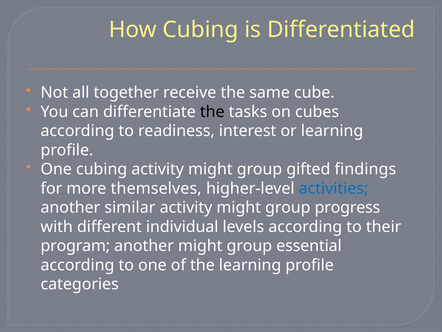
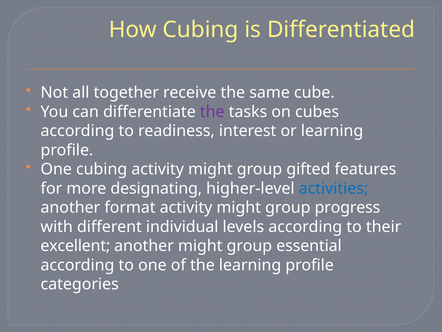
the colour: black -> purple (212, 112)
findings: findings -> features (365, 169)
themselves: themselves -> designating (156, 188)
similar: similar -> format (130, 207)
program: program -> excellent (75, 246)
